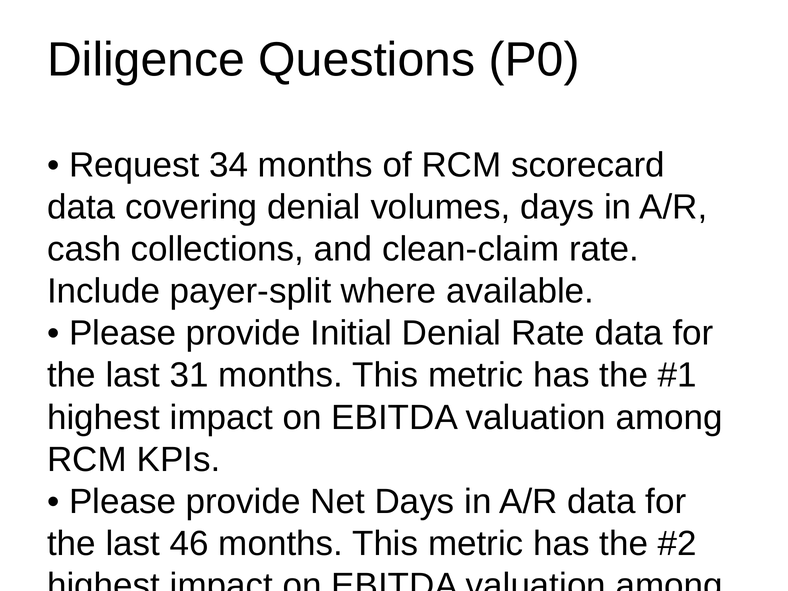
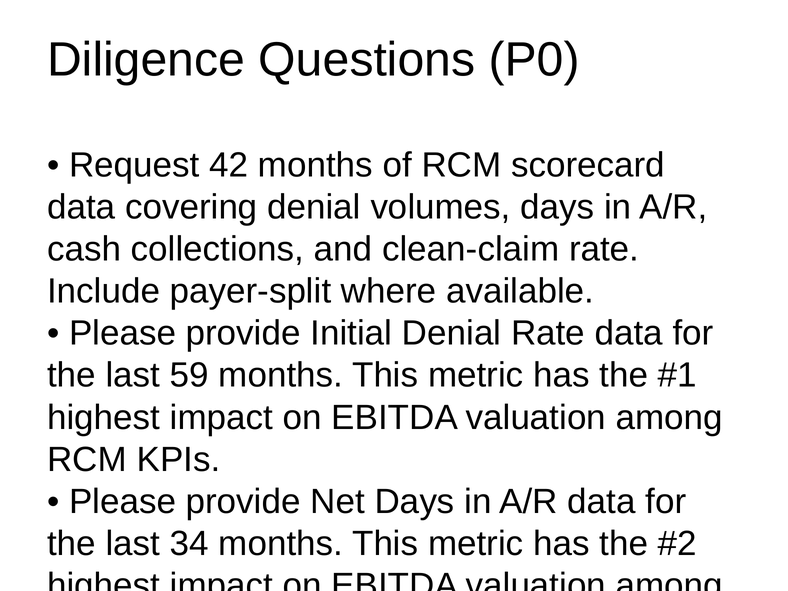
34: 34 -> 42 (229, 165)
31: 31 -> 59 (189, 375)
46: 46 -> 34 (189, 544)
